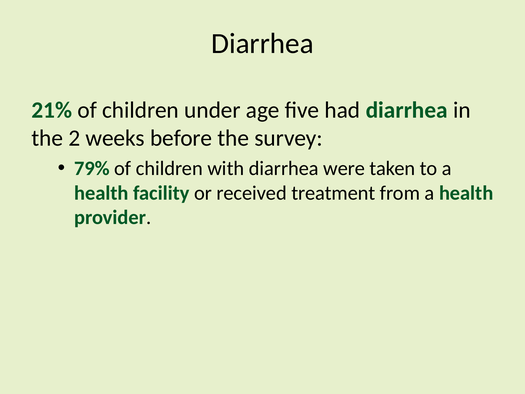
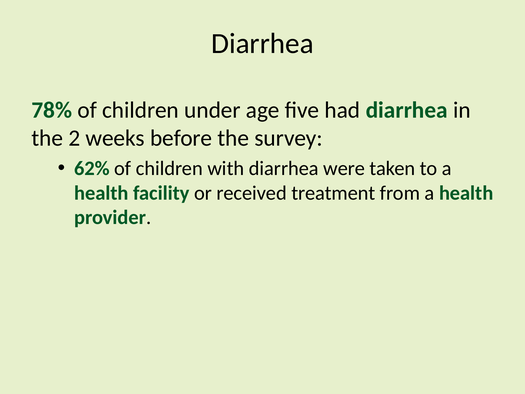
21%: 21% -> 78% (52, 110)
79%: 79% -> 62% (92, 168)
